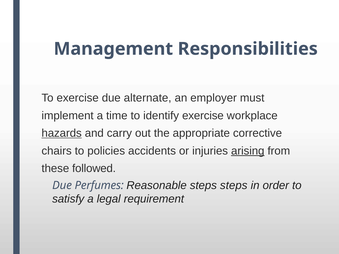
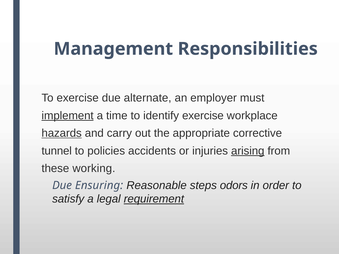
implement underline: none -> present (68, 116)
chairs: chairs -> tunnel (57, 151)
followed: followed -> working (94, 169)
Perfumes: Perfumes -> Ensuring (99, 186)
steps steps: steps -> odors (234, 186)
requirement underline: none -> present (154, 199)
